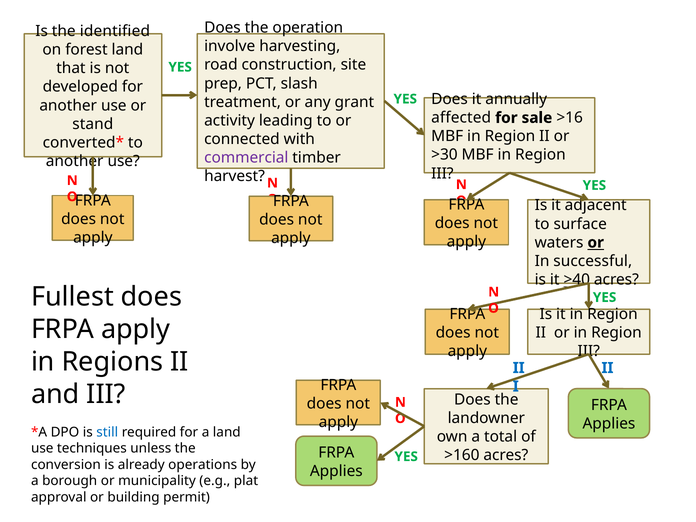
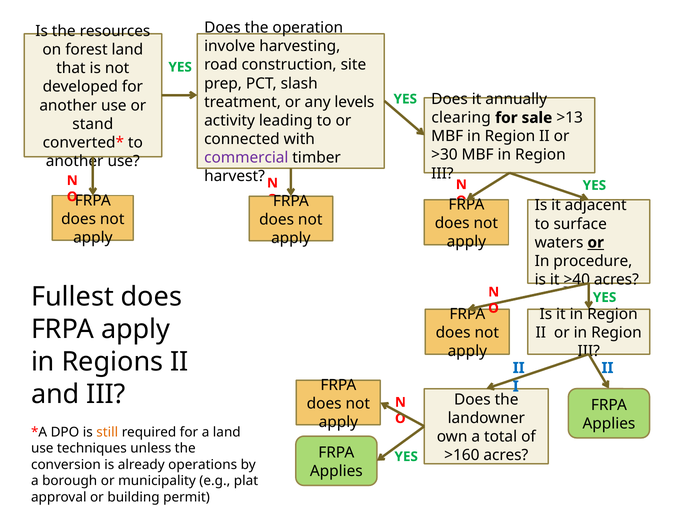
identified: identified -> resources (115, 31)
grant: grant -> levels (354, 102)
affected: affected -> clearing (461, 118)
>16: >16 -> >13 (570, 118)
successful: successful -> procedure (593, 261)
still colour: blue -> orange (107, 432)
